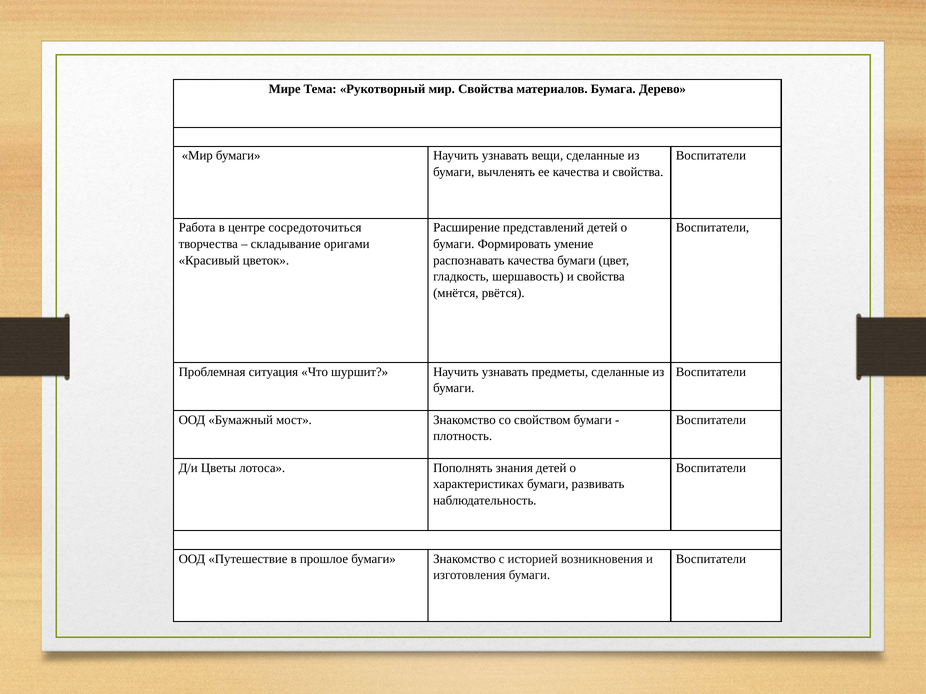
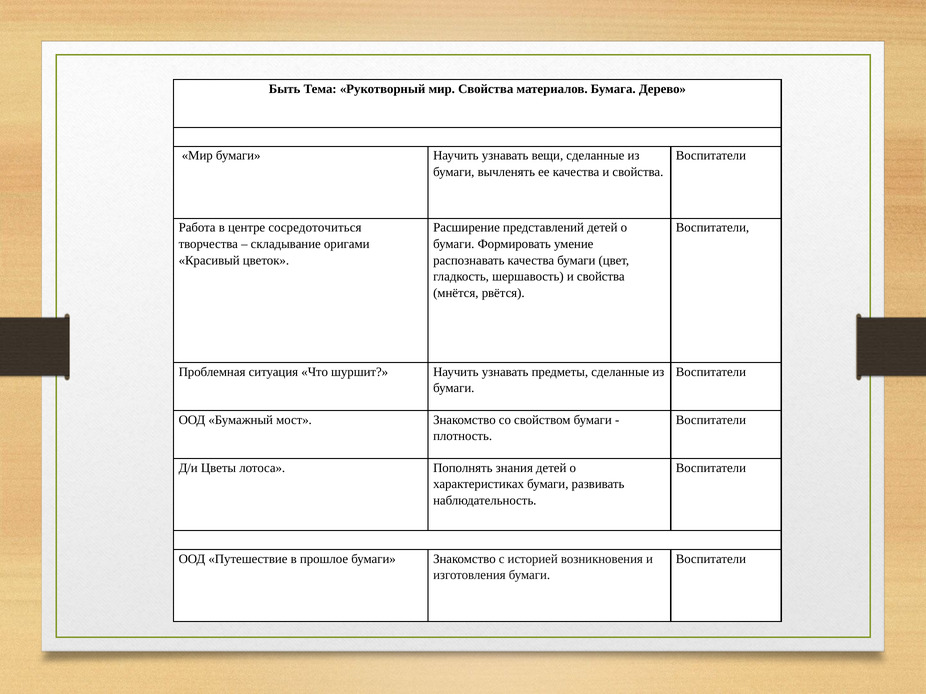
Мире: Мире -> Быть (285, 89)
